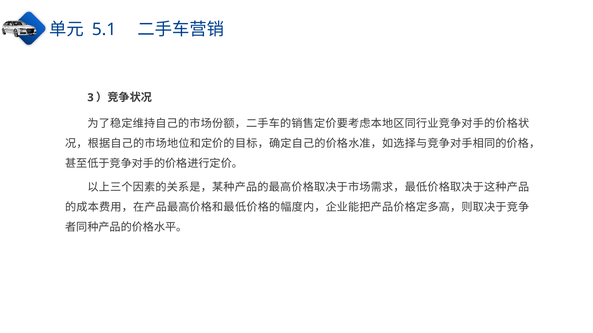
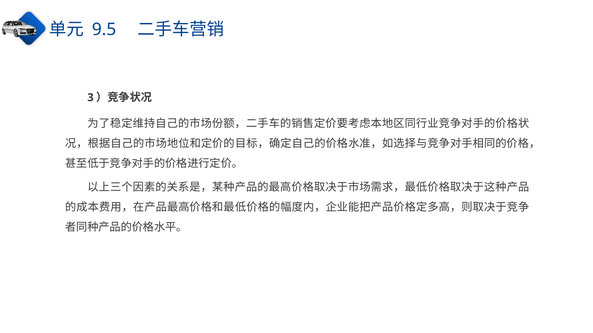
5.1: 5.1 -> 9.5 (104, 29)
